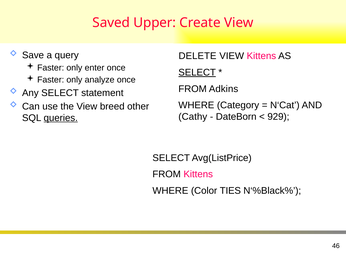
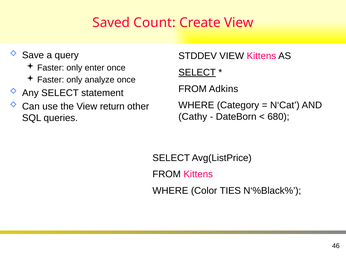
Upper: Upper -> Count (155, 23)
DELETE: DELETE -> STDDEV (198, 56)
breed: breed -> return (112, 106)
929: 929 -> 680 (278, 117)
queries underline: present -> none (61, 118)
